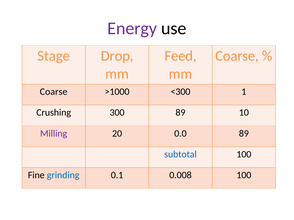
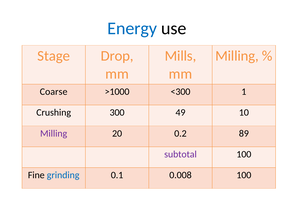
Energy colour: purple -> blue (132, 28)
Feed: Feed -> Mills (180, 56)
Coarse: Coarse -> Milling (237, 56)
300 89: 89 -> 49 (180, 113)
0.0: 0.0 -> 0.2 (180, 134)
subtotal colour: blue -> purple (180, 155)
